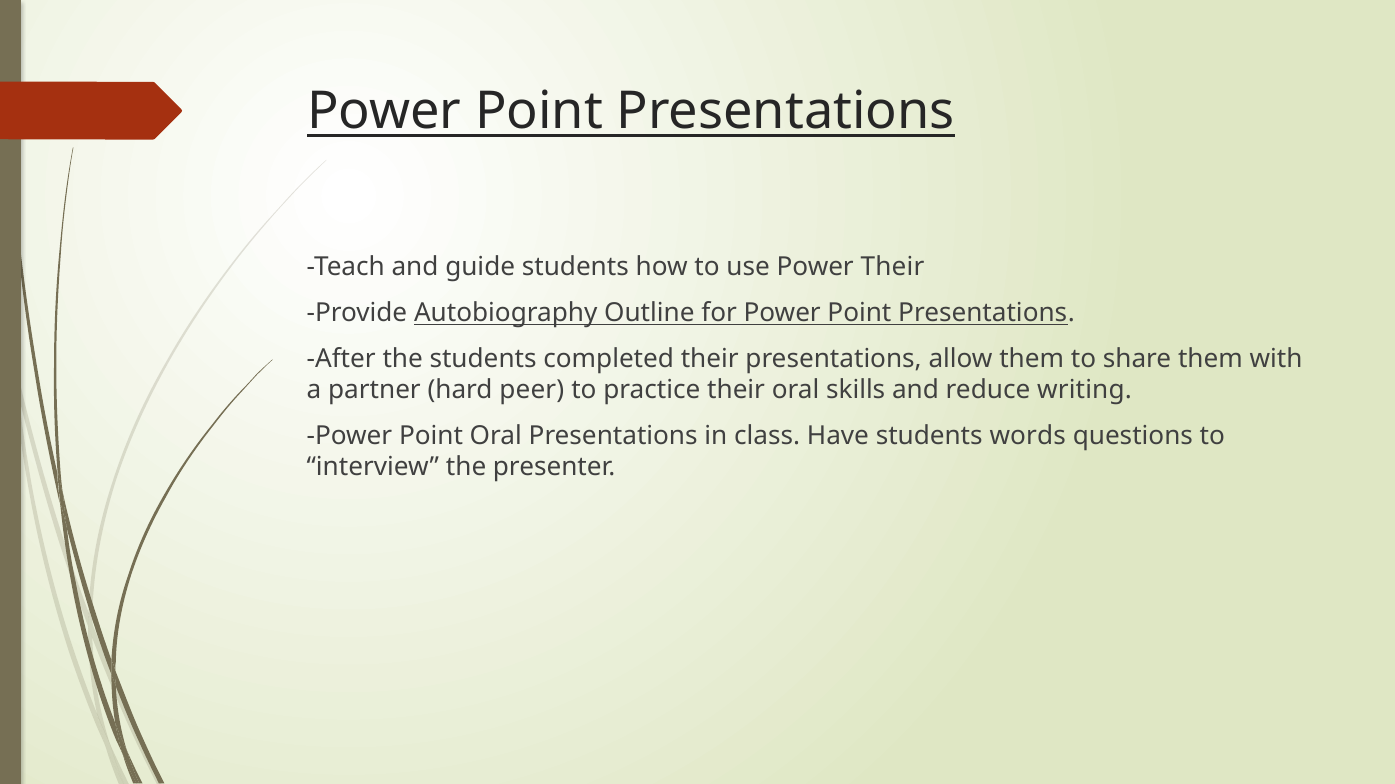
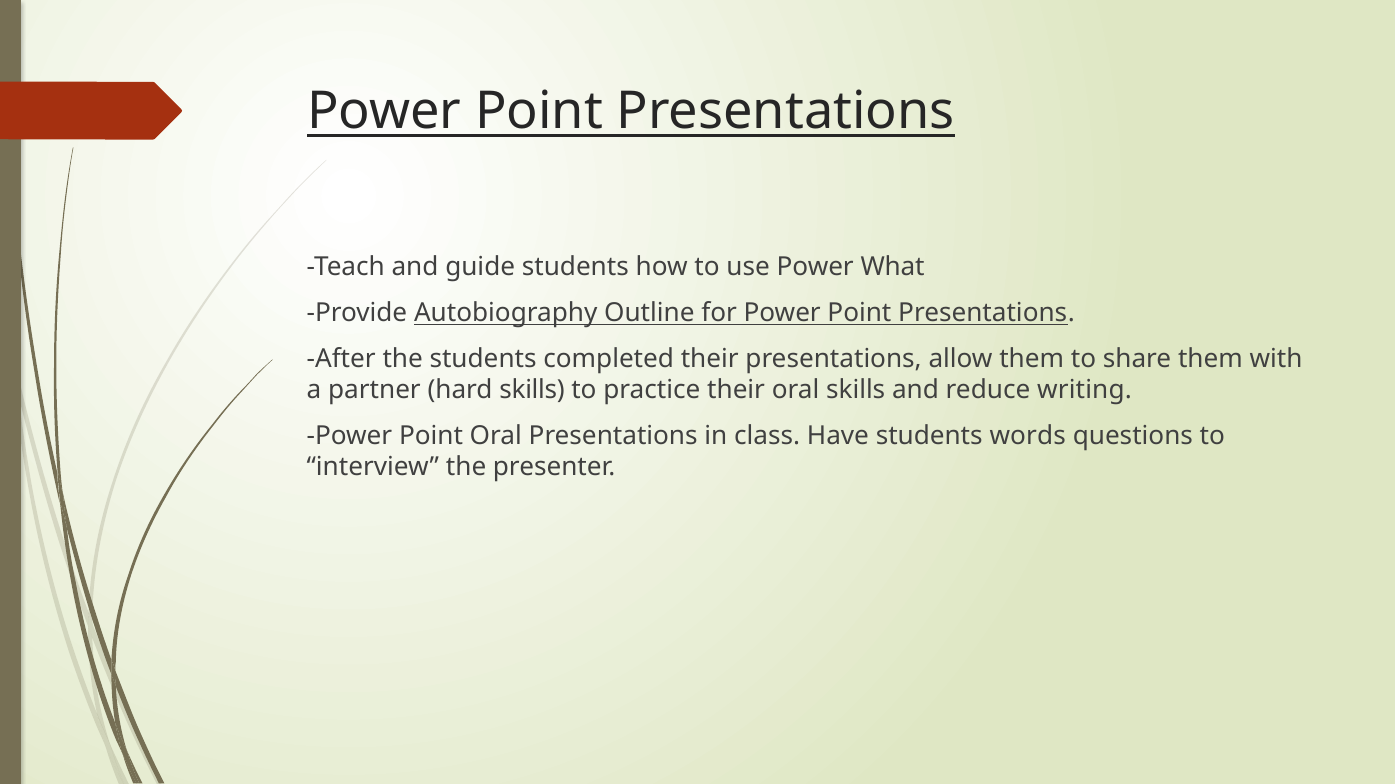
Power Their: Their -> What (893, 267)
hard peer: peer -> skills (532, 390)
